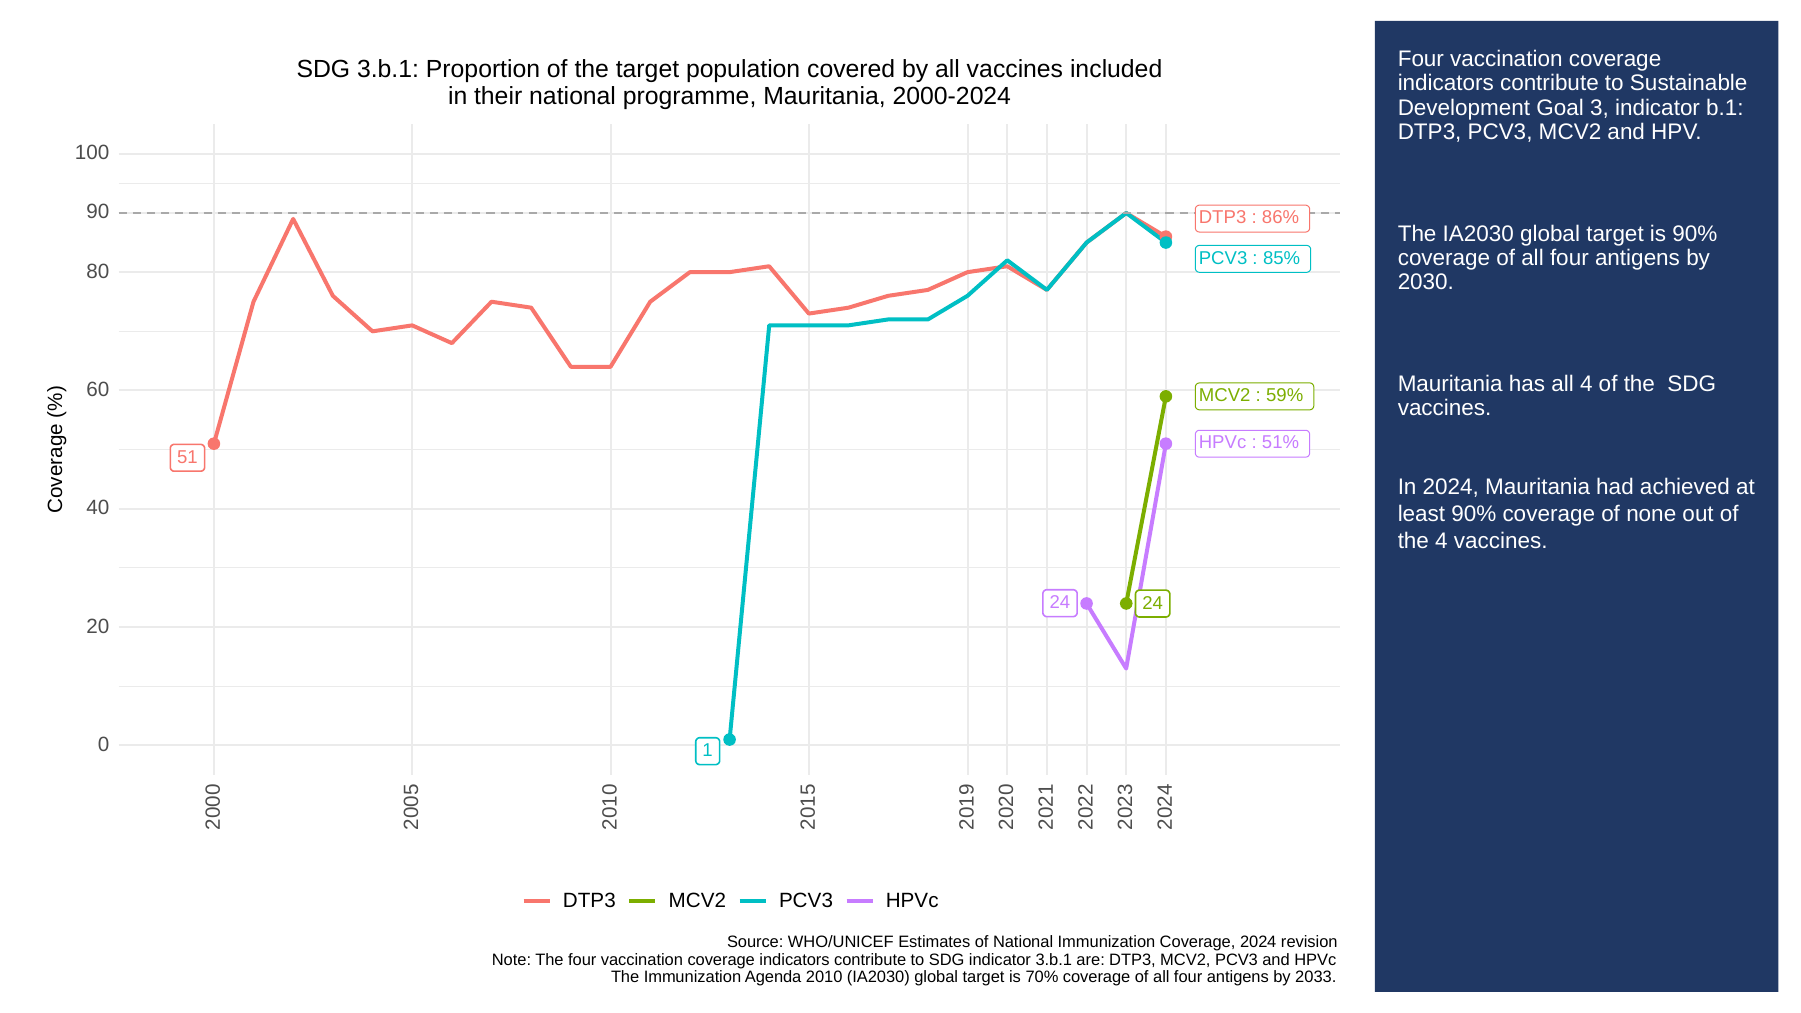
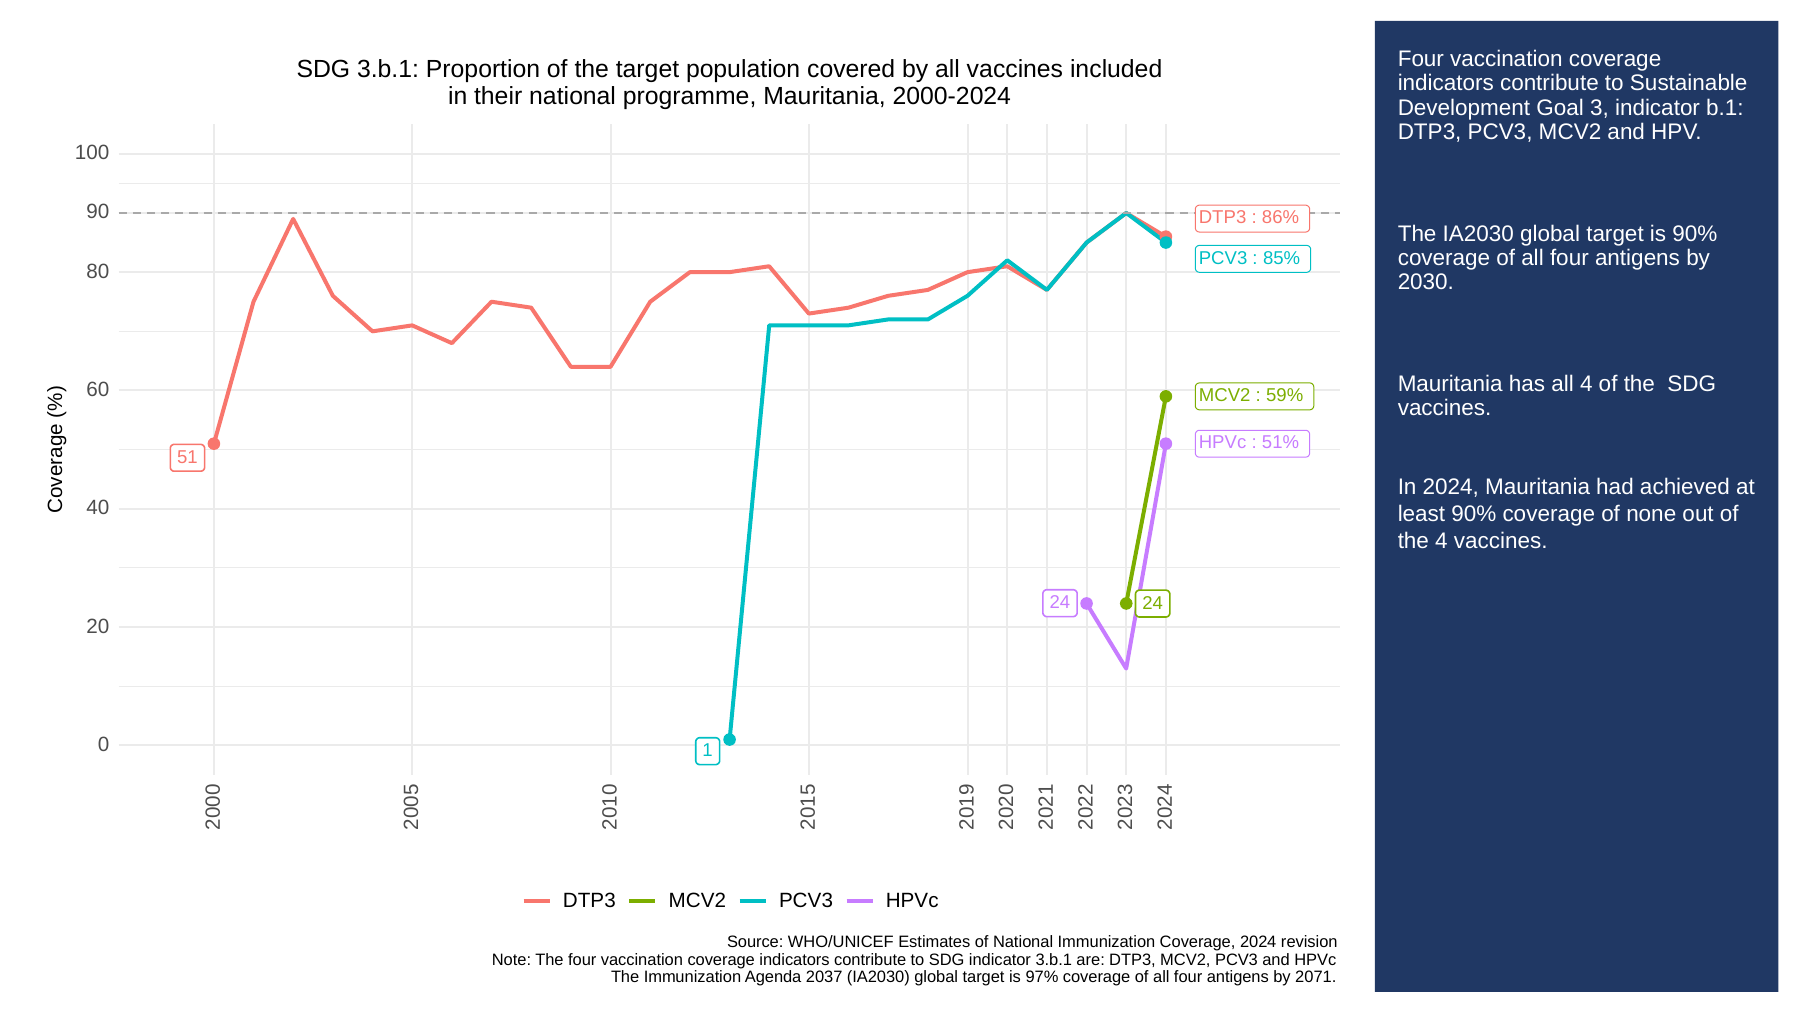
2010: 2010 -> 2037 (824, 978)
70%: 70% -> 97% (1042, 978)
2033: 2033 -> 2071 (1316, 978)
